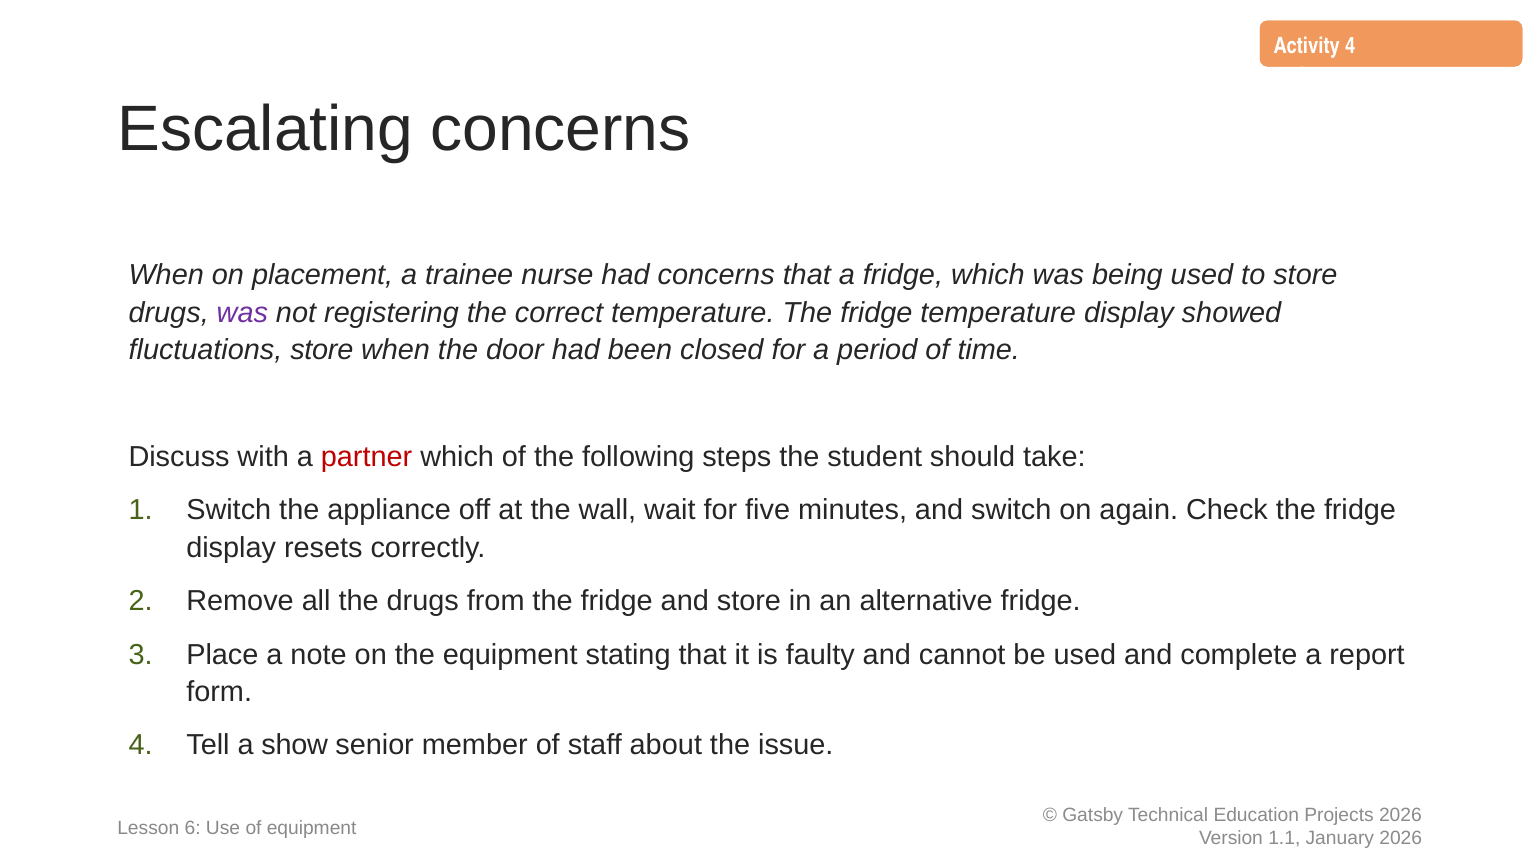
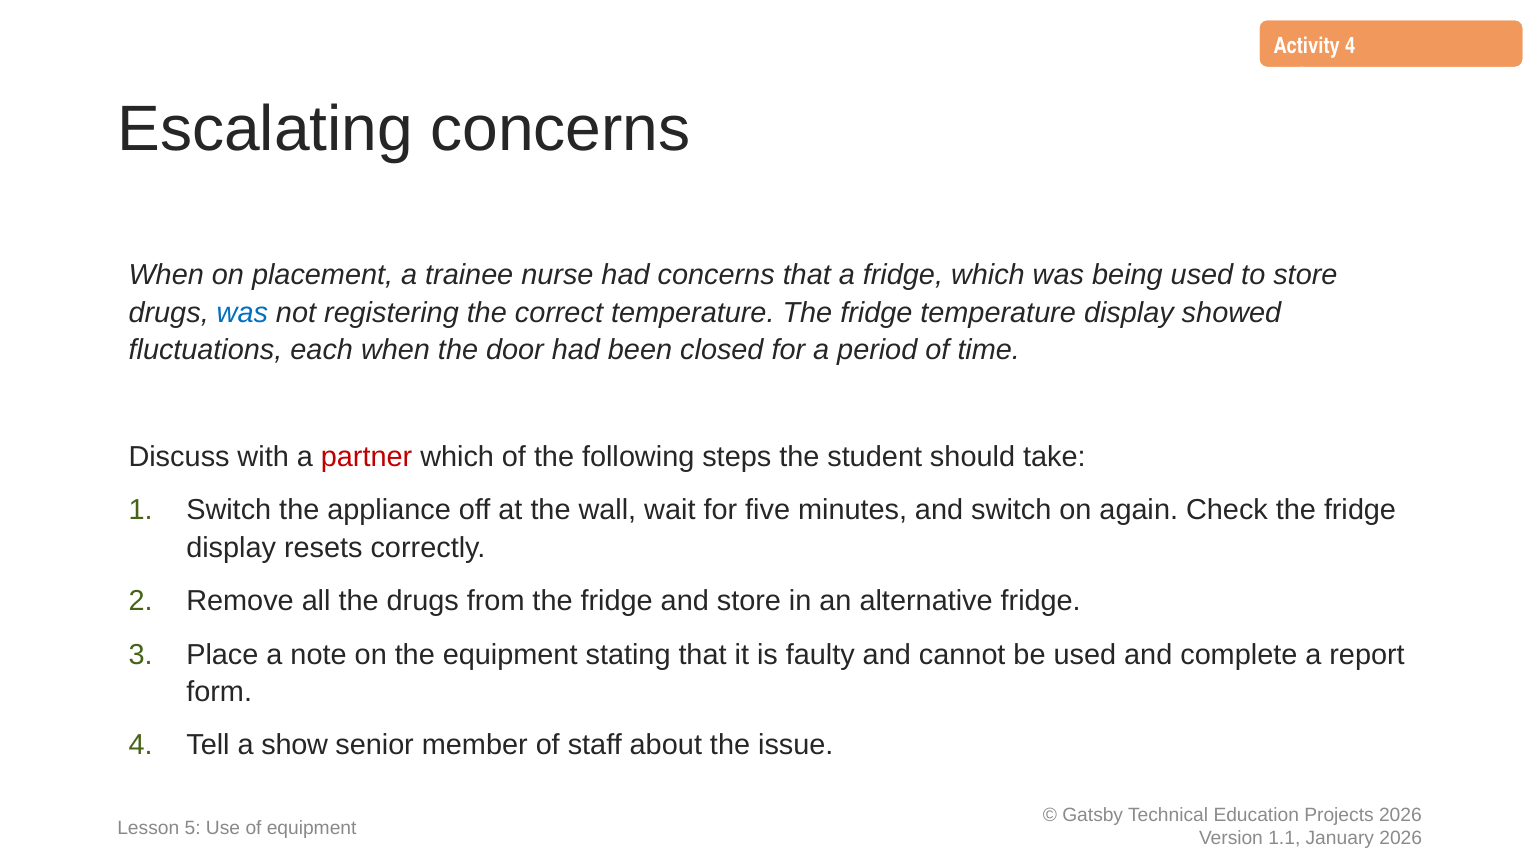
was colour: purple -> blue (242, 313)
fluctuations store: store -> each (322, 350)
6: 6 -> 5 (193, 828)
